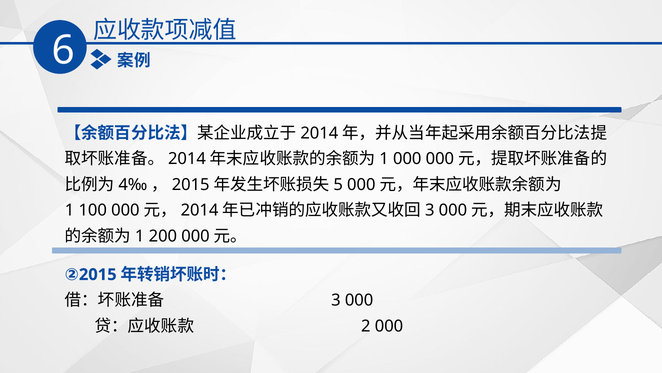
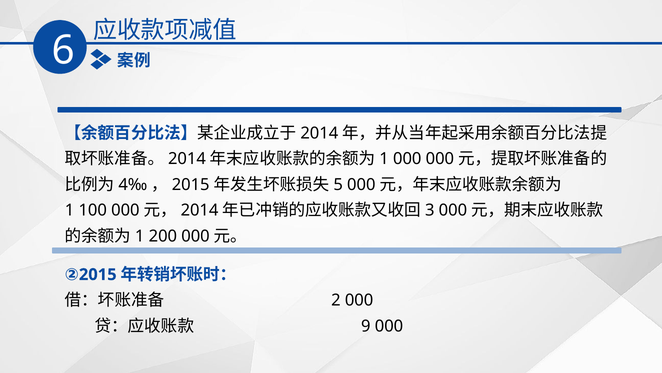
3: 3 -> 2 (336, 300)
2: 2 -> 9 (366, 326)
